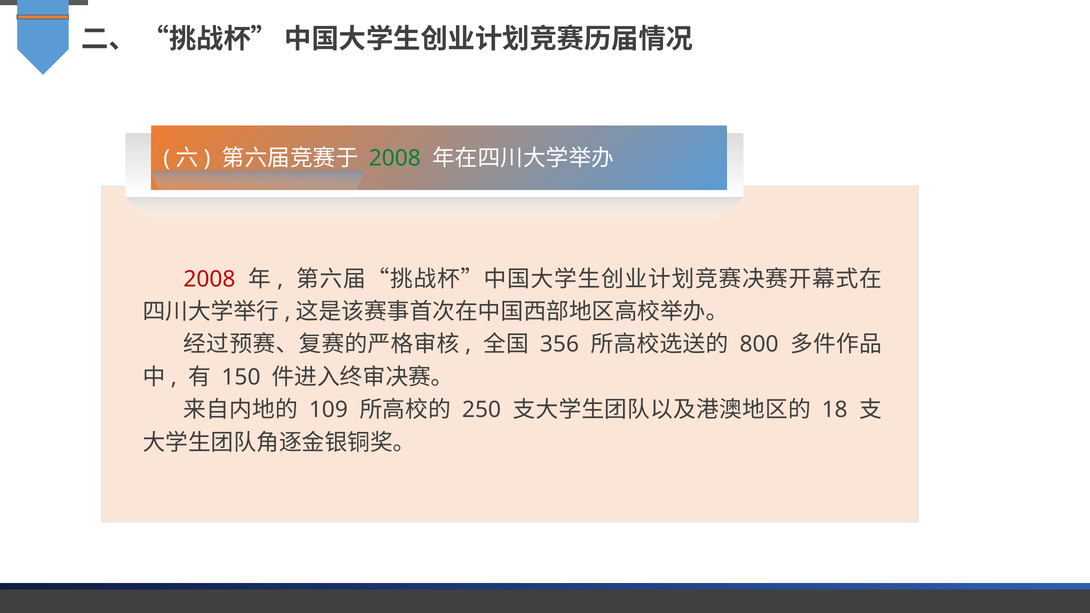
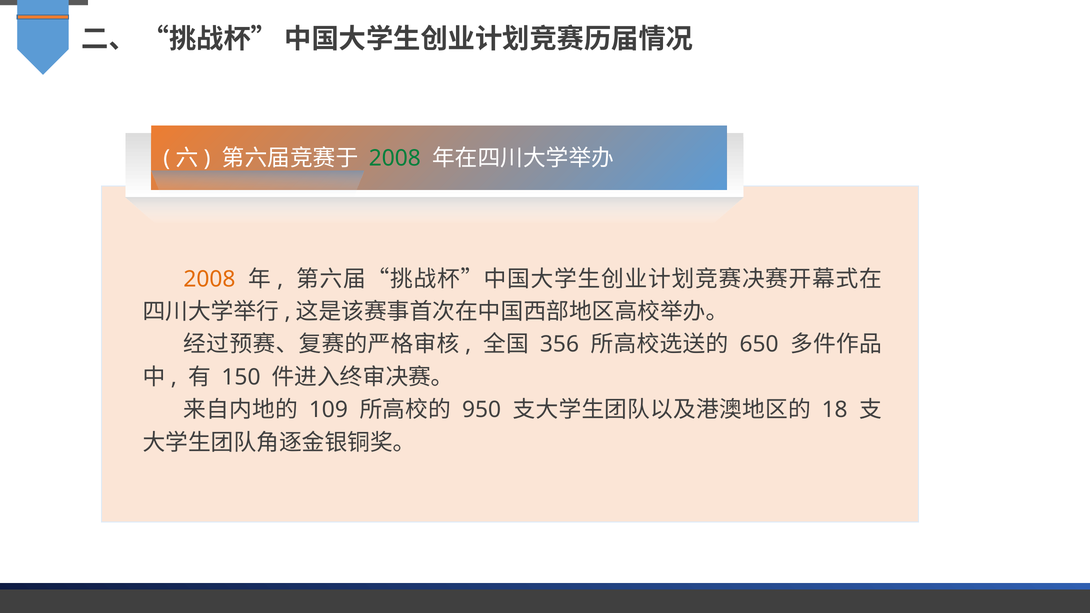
2008 colour: red -> orange (209, 279)
800: 800 -> 650 (759, 345)
250: 250 -> 950 (482, 410)
